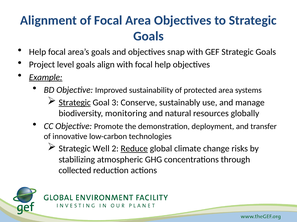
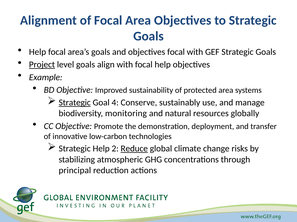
objectives snap: snap -> focal (176, 52)
Project underline: none -> present (42, 65)
Example underline: present -> none (46, 78)
3: 3 -> 4 (115, 103)
Strategic Well: Well -> Help (101, 149)
collected: collected -> principal (75, 171)
